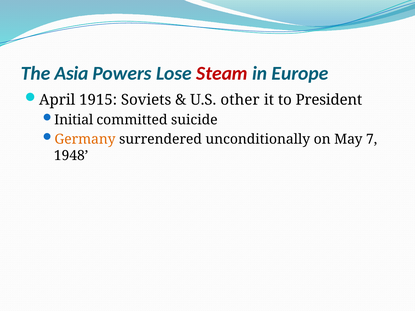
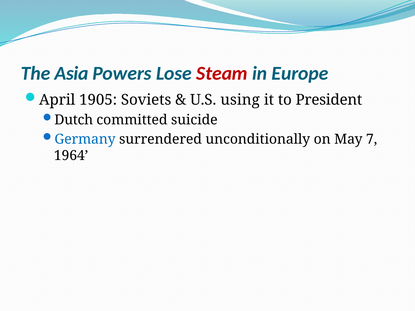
1915: 1915 -> 1905 (98, 100)
other: other -> using (240, 100)
Initial: Initial -> Dutch (74, 120)
Germany colour: orange -> blue (85, 139)
1948: 1948 -> 1964 (71, 156)
